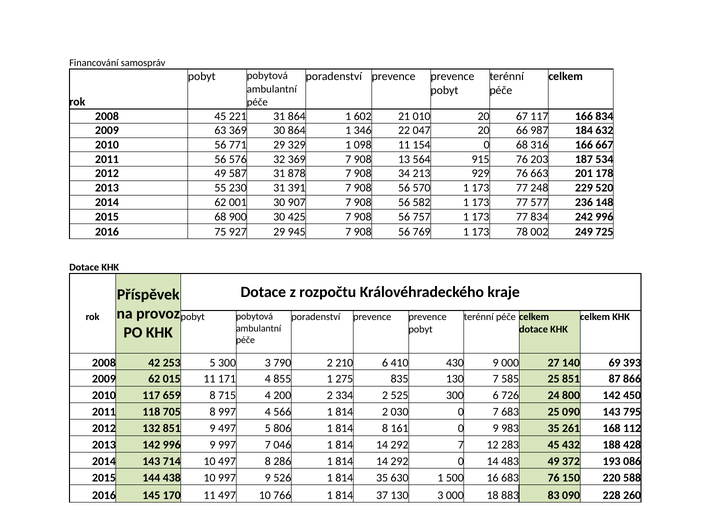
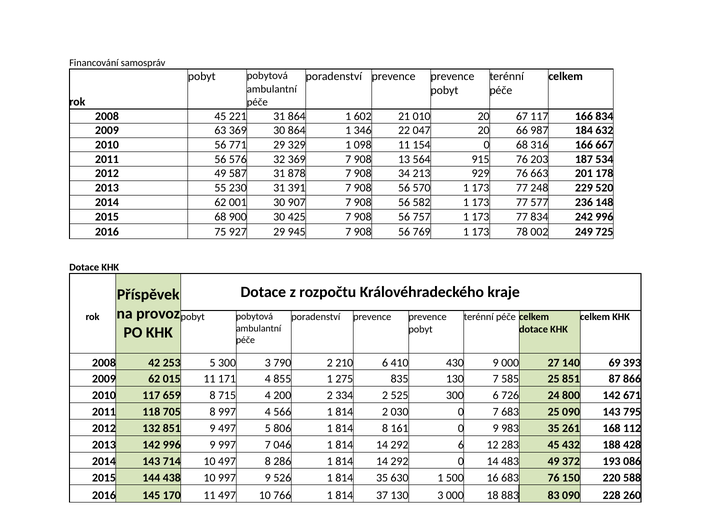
450: 450 -> 671 (632, 396)
292 7: 7 -> 6 (461, 446)
